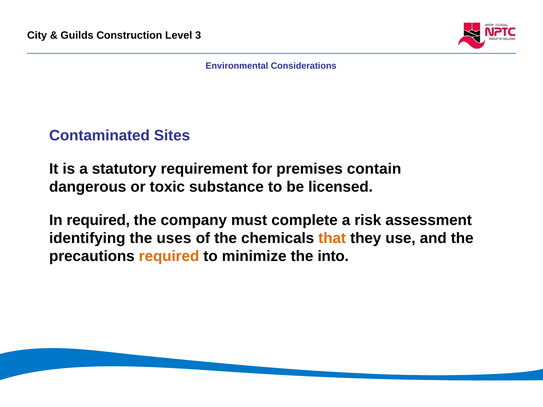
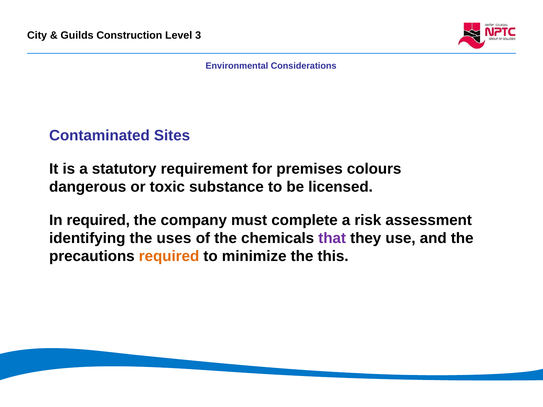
contain: contain -> colours (374, 169)
that colour: orange -> purple (332, 238)
into: into -> this (333, 256)
